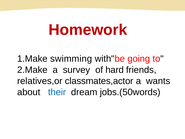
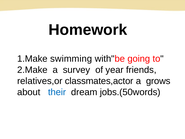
Homework colour: red -> black (88, 30)
hard: hard -> year (115, 70)
wants: wants -> grows (158, 81)
